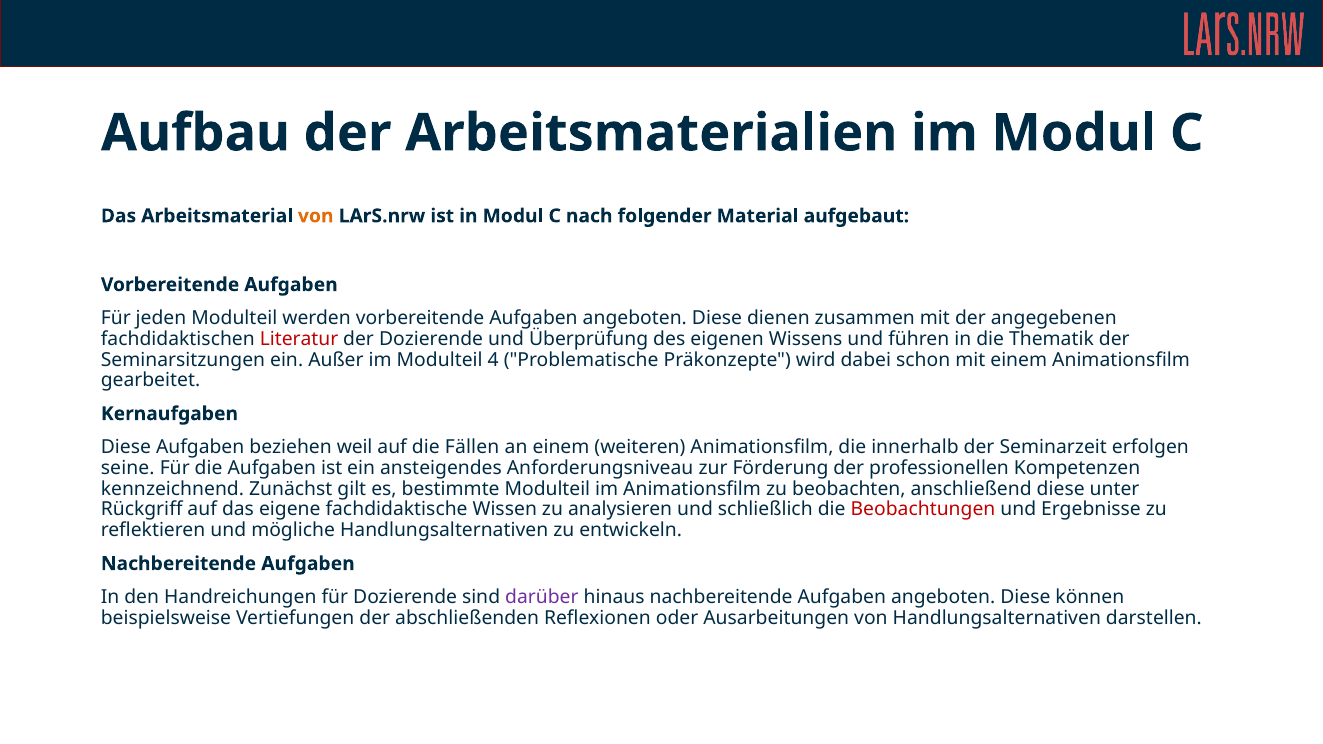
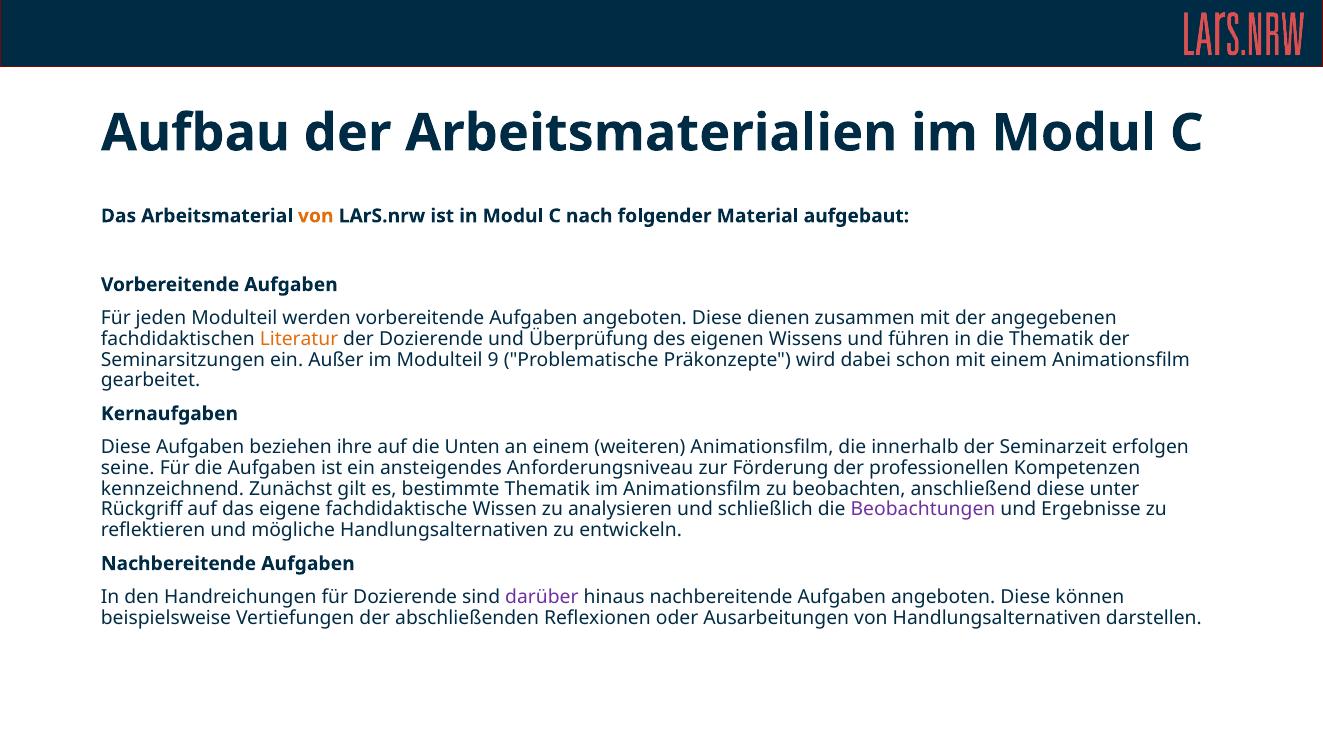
Literatur colour: red -> orange (299, 339)
4: 4 -> 9 (493, 360)
weil: weil -> ihre (355, 447)
Fällen: Fällen -> Unten (472, 447)
bestimmte Modulteil: Modulteil -> Thematik (547, 489)
Beobachtungen colour: red -> purple (923, 510)
